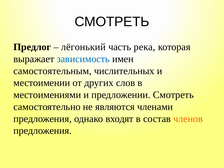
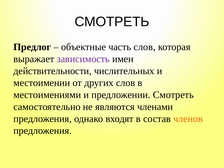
лёгонький: лёгонький -> объектные (84, 47)
часть река: река -> слов (145, 47)
зависимость colour: blue -> purple (83, 59)
самостоятельным: самостоятельным -> действительности (53, 71)
